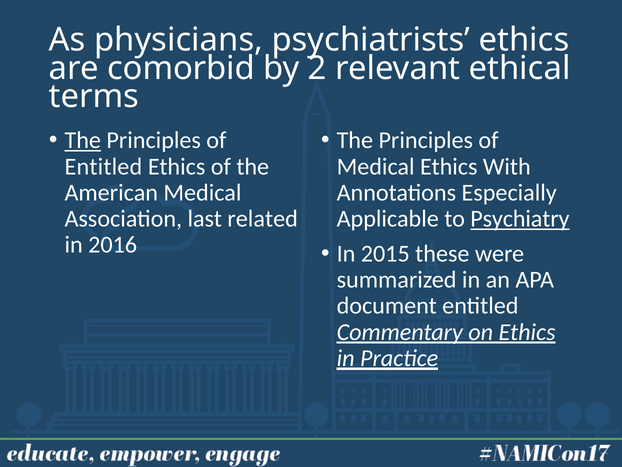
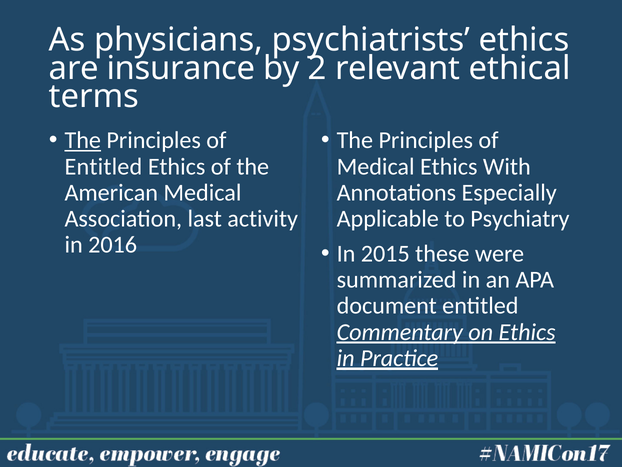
comorbid: comorbid -> insurance (181, 68)
related: related -> activity (263, 219)
Psychiatry underline: present -> none (520, 219)
